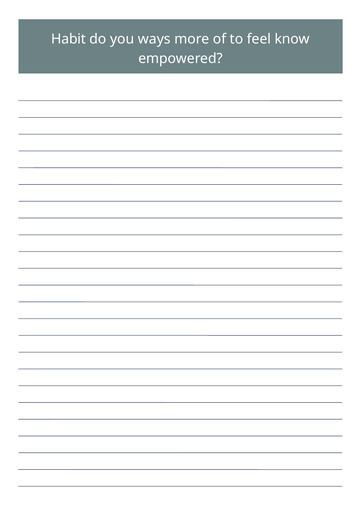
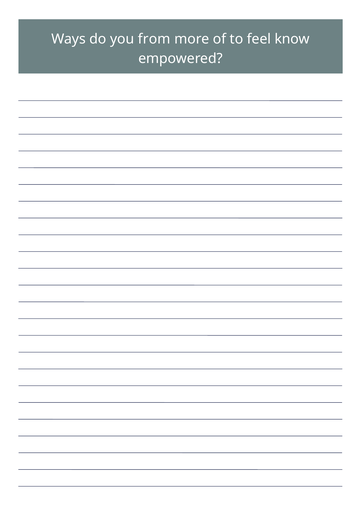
Habit: Habit -> Ways (68, 39)
ways: ways -> from (154, 39)
